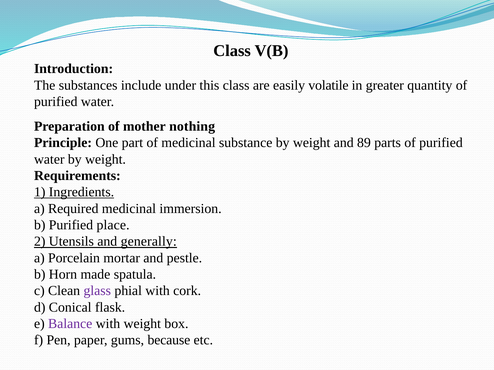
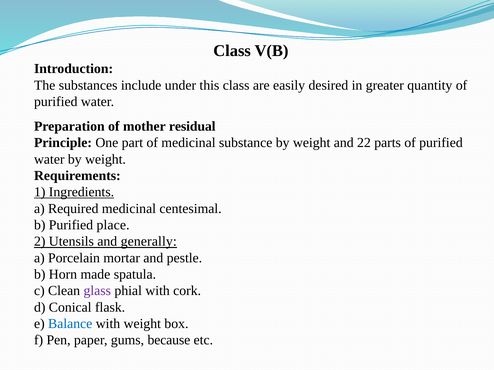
volatile: volatile -> desired (328, 85)
nothing: nothing -> residual (192, 126)
89: 89 -> 22 (364, 143)
immersion: immersion -> centesimal (191, 209)
Balance colour: purple -> blue (70, 324)
